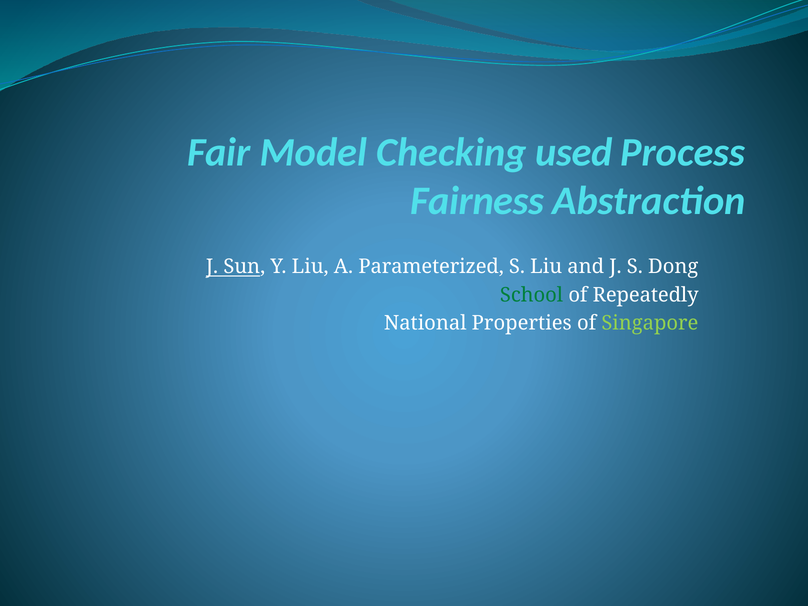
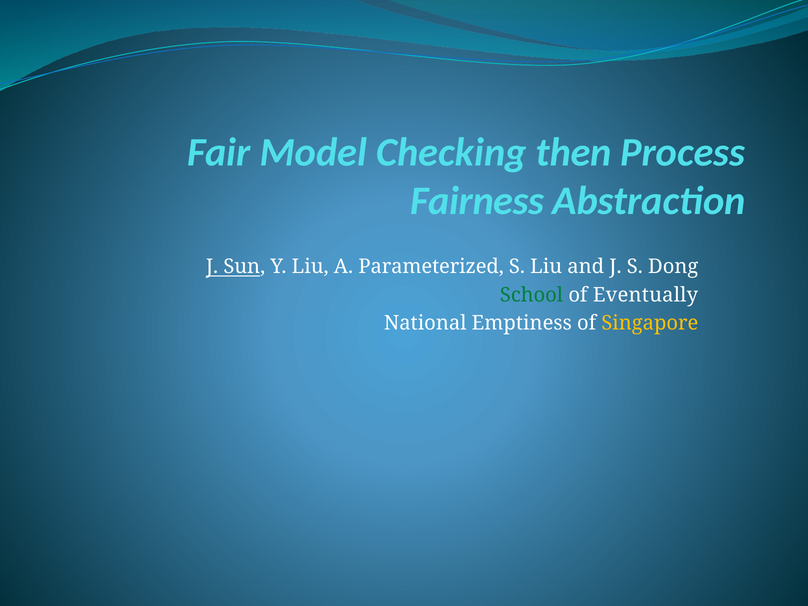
used: used -> then (574, 152)
Repeatedly: Repeatedly -> Eventually (646, 295)
Properties: Properties -> Emptiness (522, 323)
Singapore colour: light green -> yellow (650, 323)
